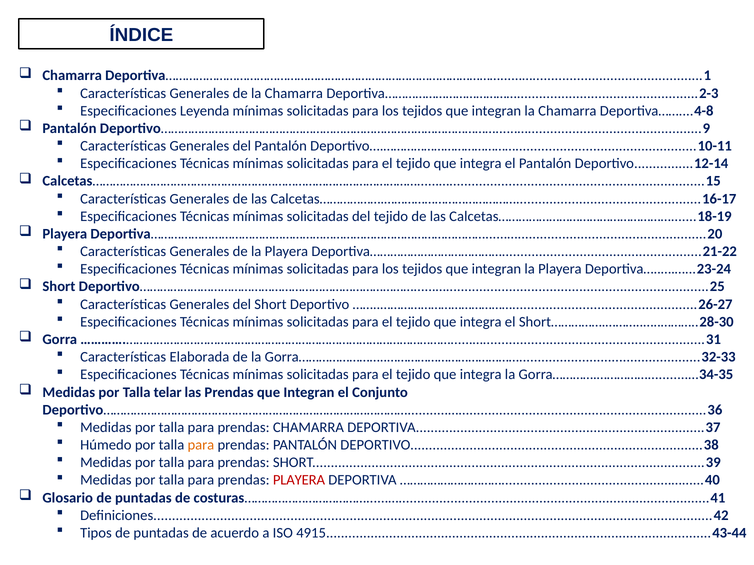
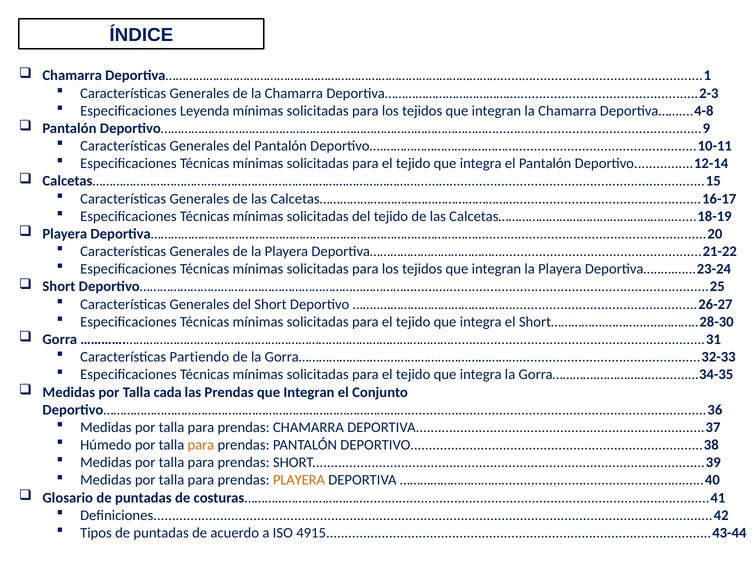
Elaborada: Elaborada -> Partiendo (199, 357)
telar: telar -> cada (168, 393)
PLAYERA colour: red -> orange (299, 481)
